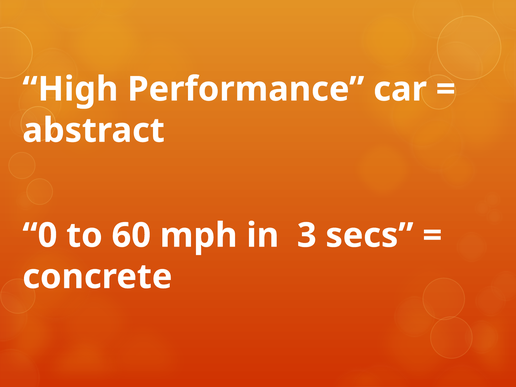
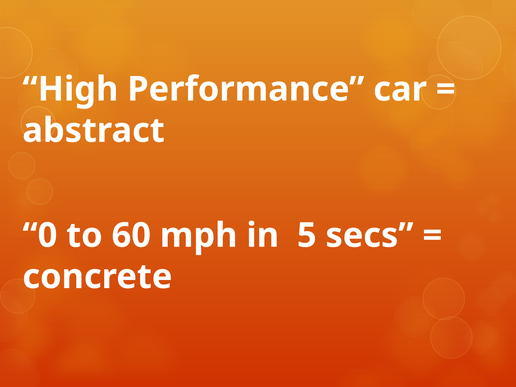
3: 3 -> 5 (307, 235)
